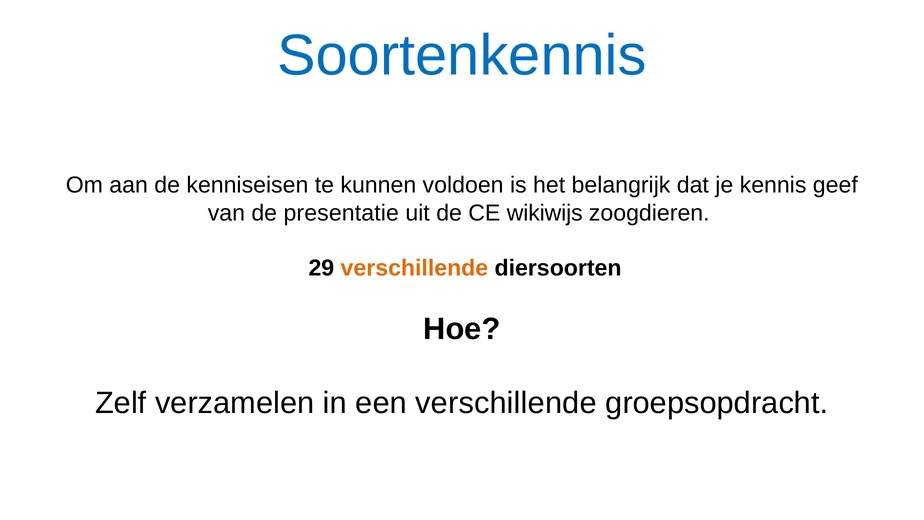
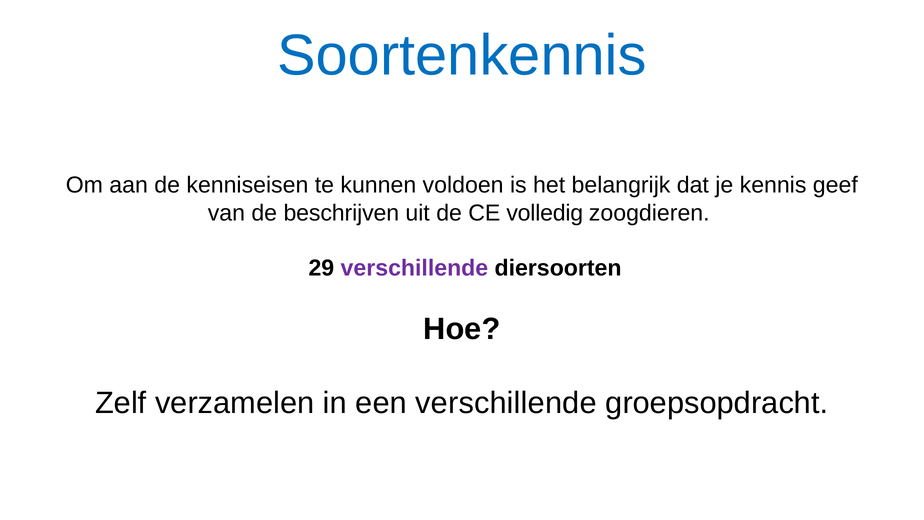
presentatie: presentatie -> beschrijven (341, 213)
wikiwijs: wikiwijs -> volledig (545, 213)
verschillende colour: orange -> purple (414, 268)
